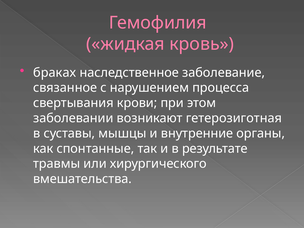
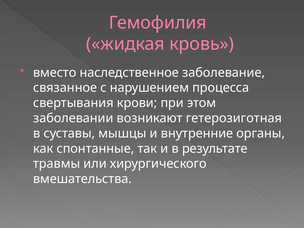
браках: браках -> вместо (55, 73)
